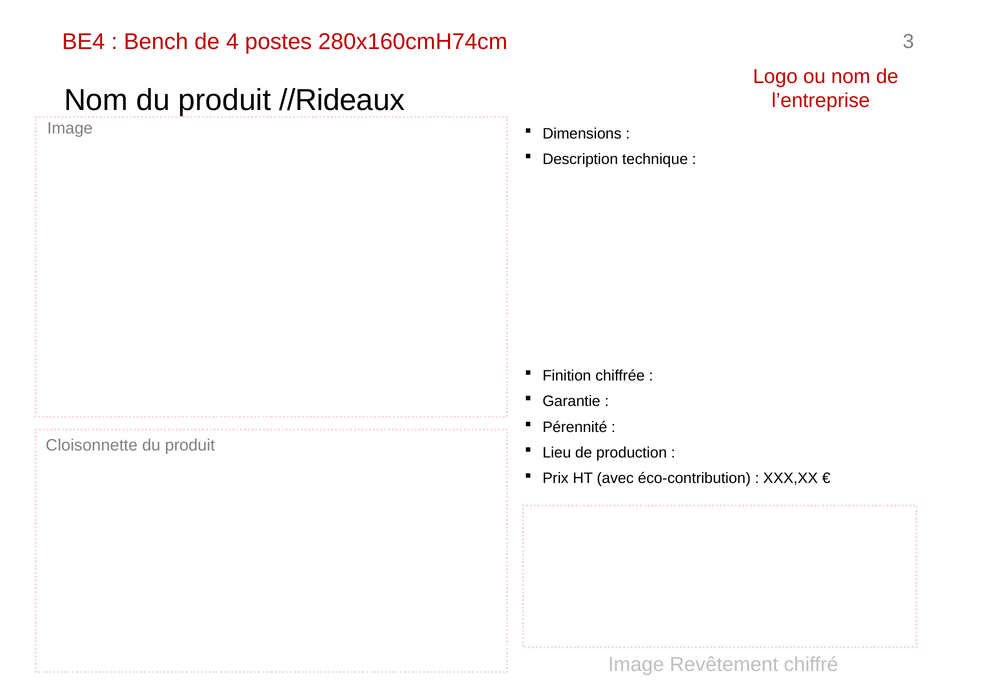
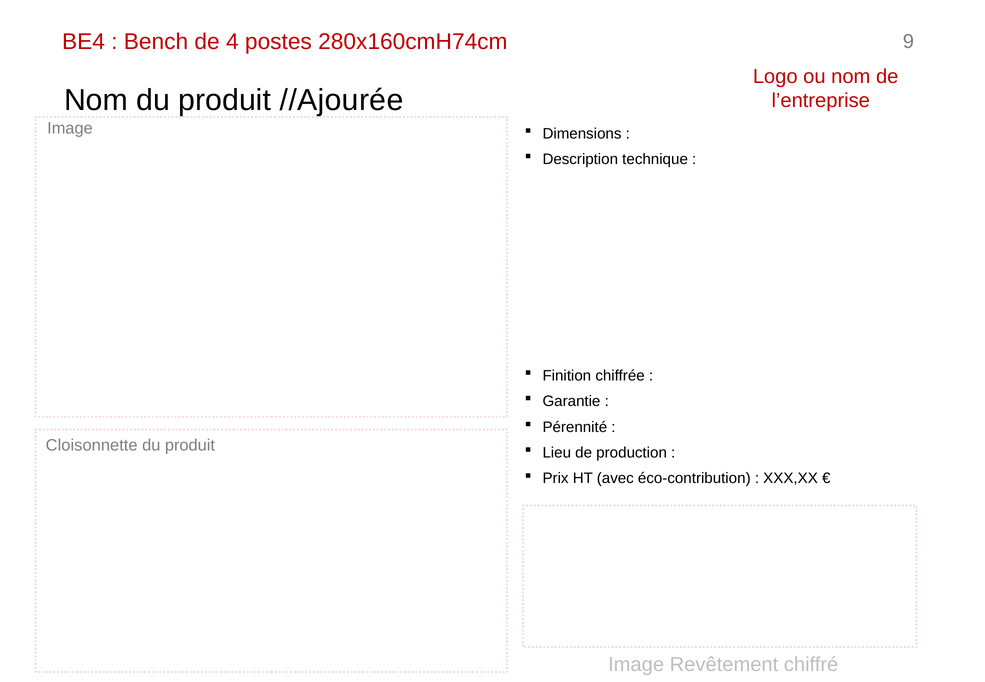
3: 3 -> 9 (908, 42)
//Rideaux: //Rideaux -> //Ajourée (342, 100)
